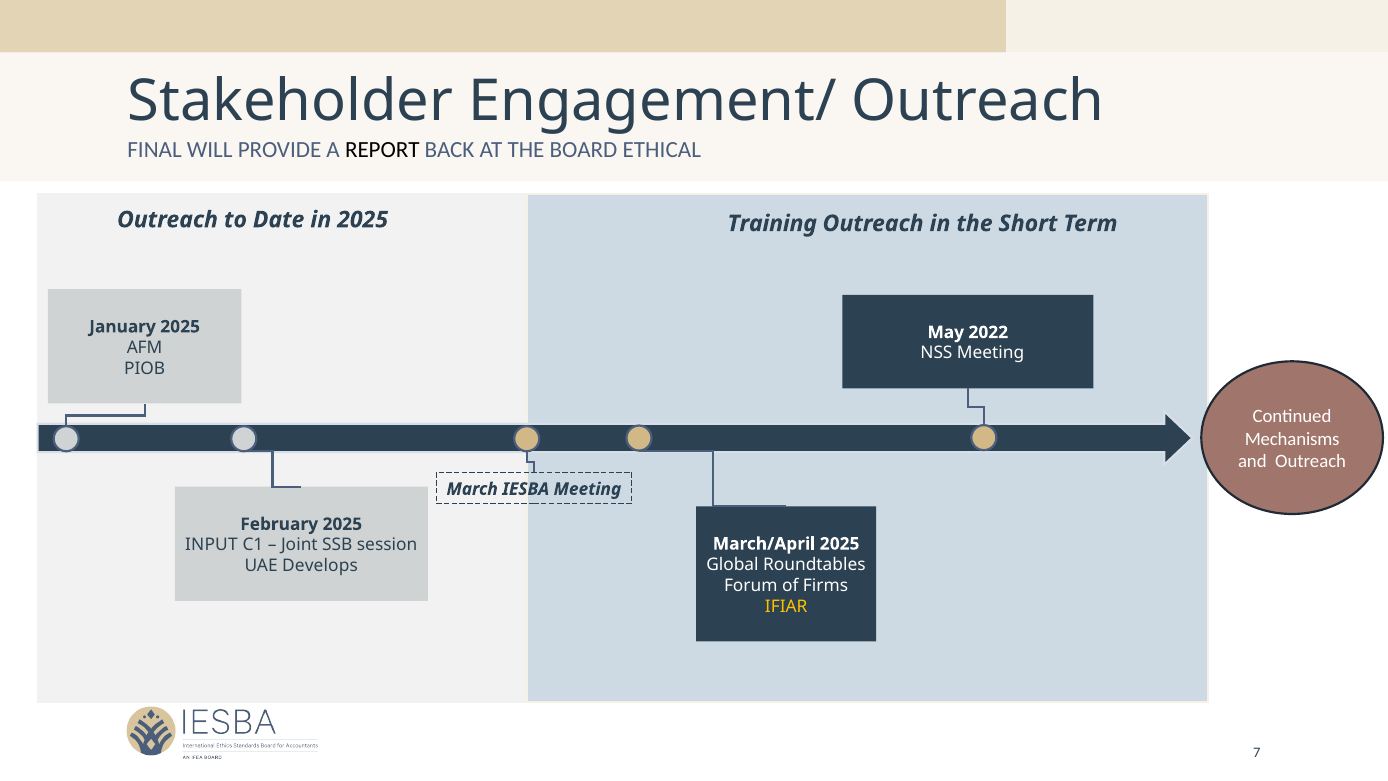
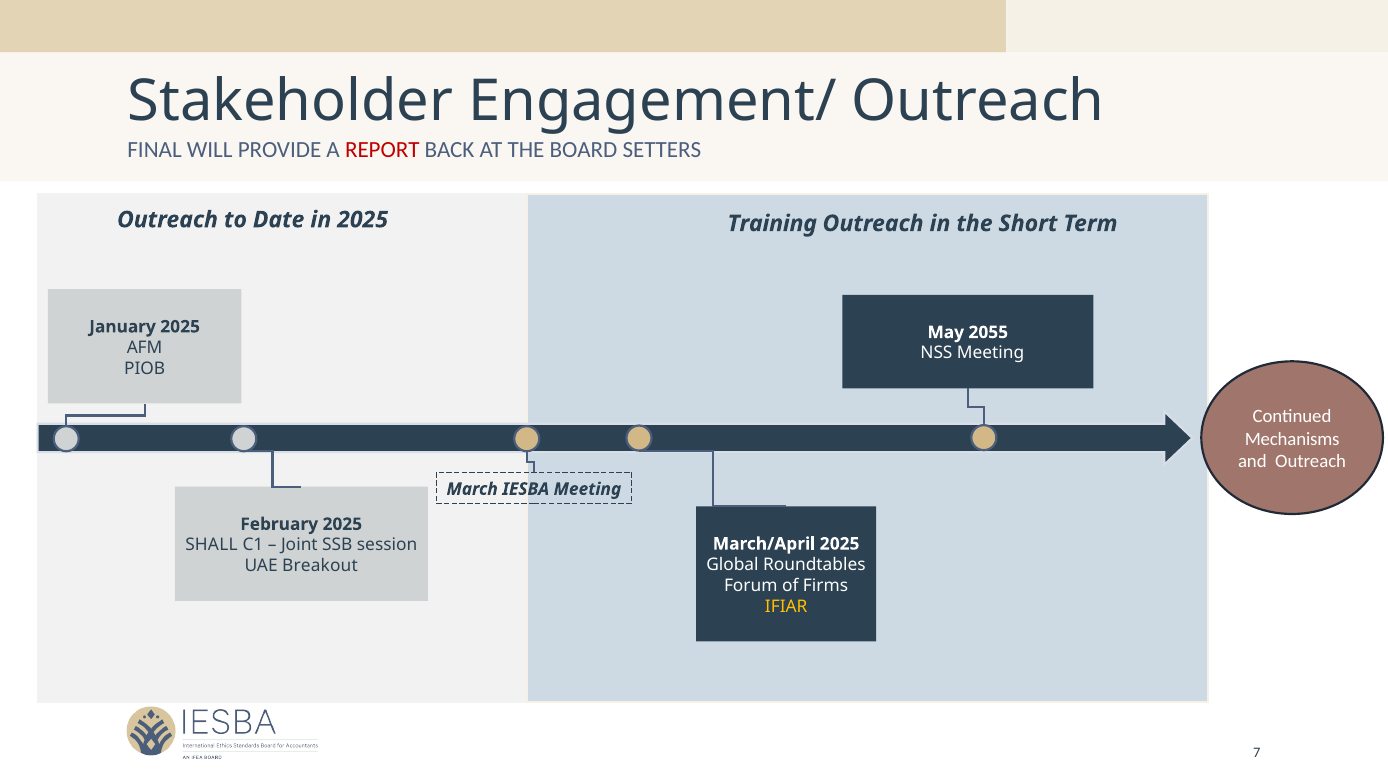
REPORT colour: black -> red (382, 150)
ETHICAL: ETHICAL -> SETTERS (662, 150)
2022: 2022 -> 2055 (988, 332)
INPUT: INPUT -> SHALL (211, 545)
Develops: Develops -> Breakout (320, 566)
